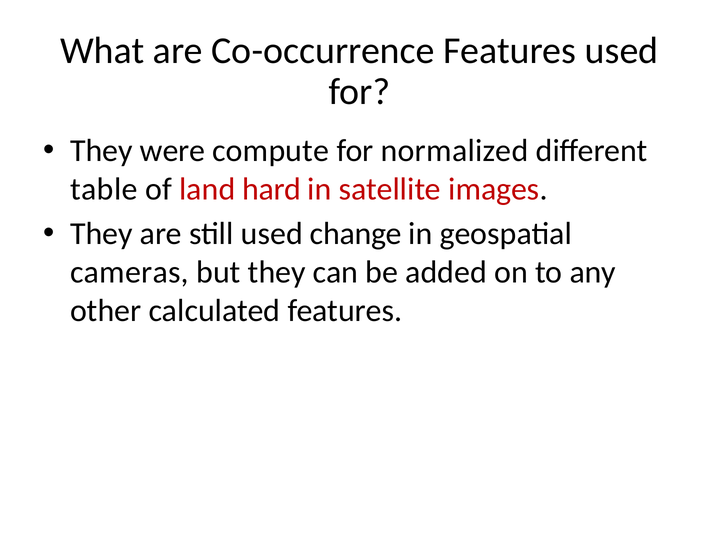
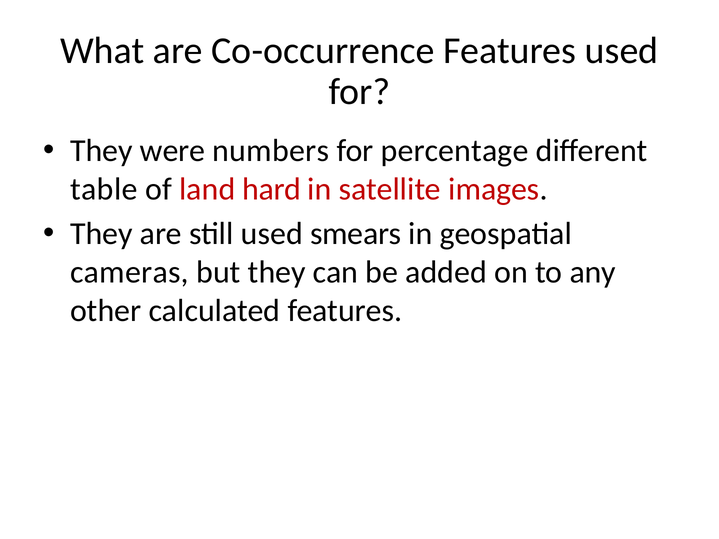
compute: compute -> numbers (271, 151)
normalized: normalized -> percentage (455, 151)
change: change -> smears (356, 234)
